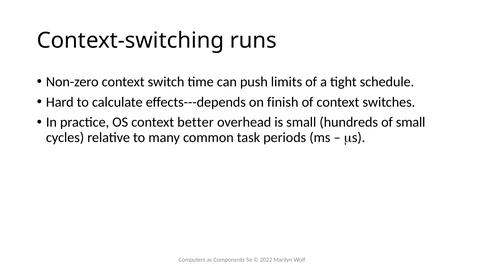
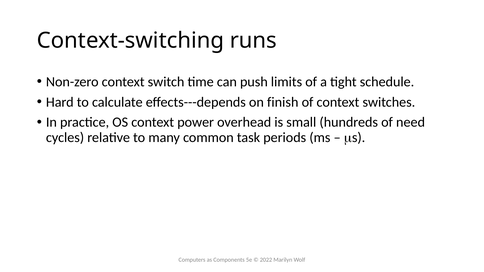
better: better -> power (196, 122)
of small: small -> need (411, 122)
